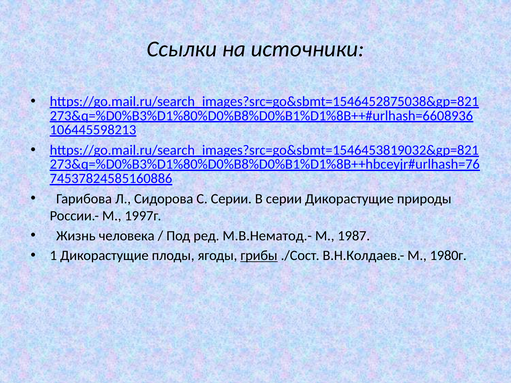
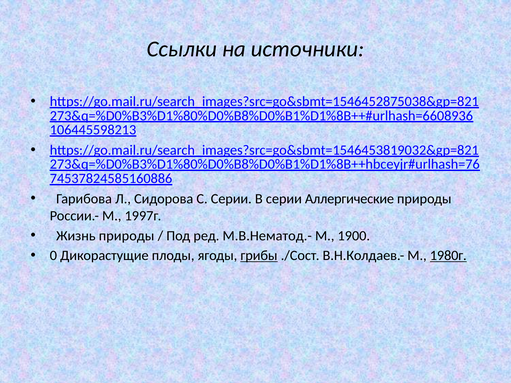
серии Дикорастущие: Дикорастущие -> Аллергические (350, 199)
Жизнь человека: человека -> природы (127, 236)
1987: 1987 -> 1900 (354, 236)
1: 1 -> 0 (53, 256)
1980г underline: none -> present (448, 256)
